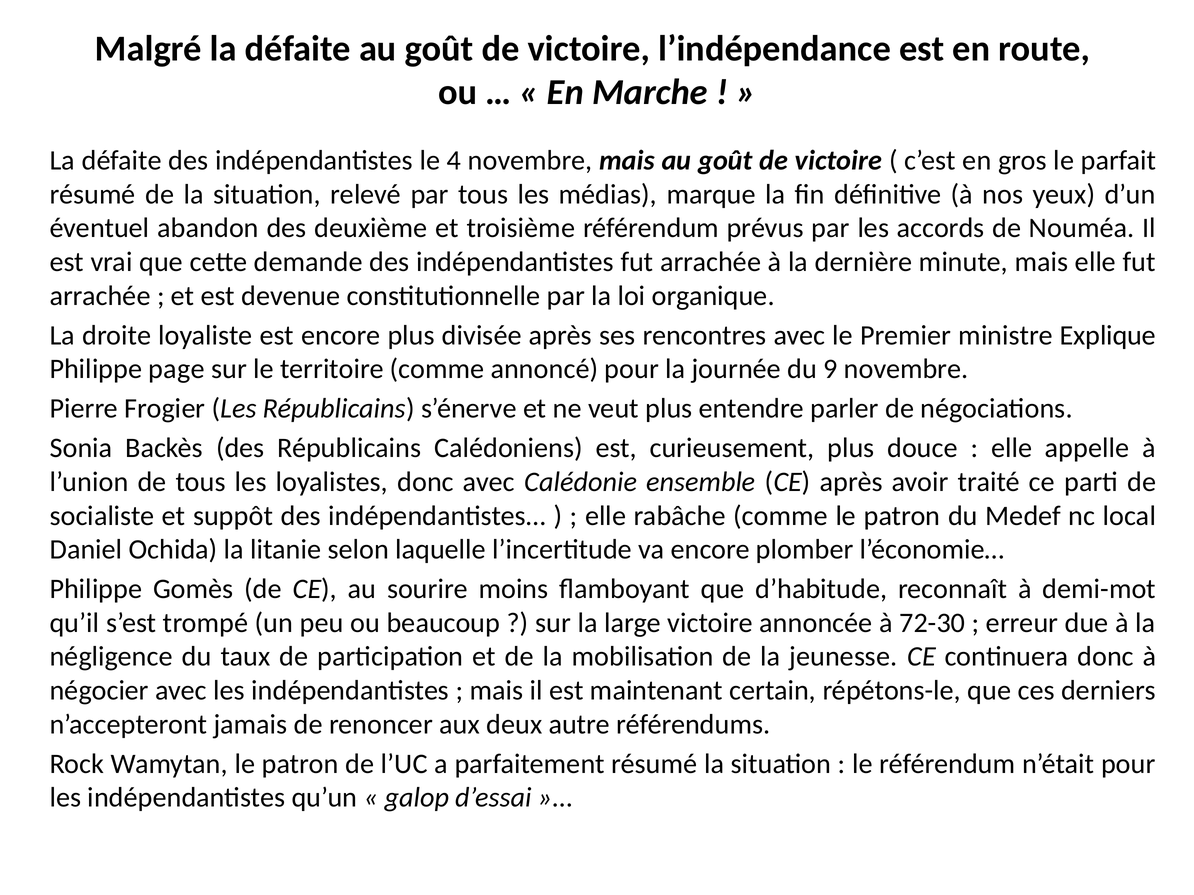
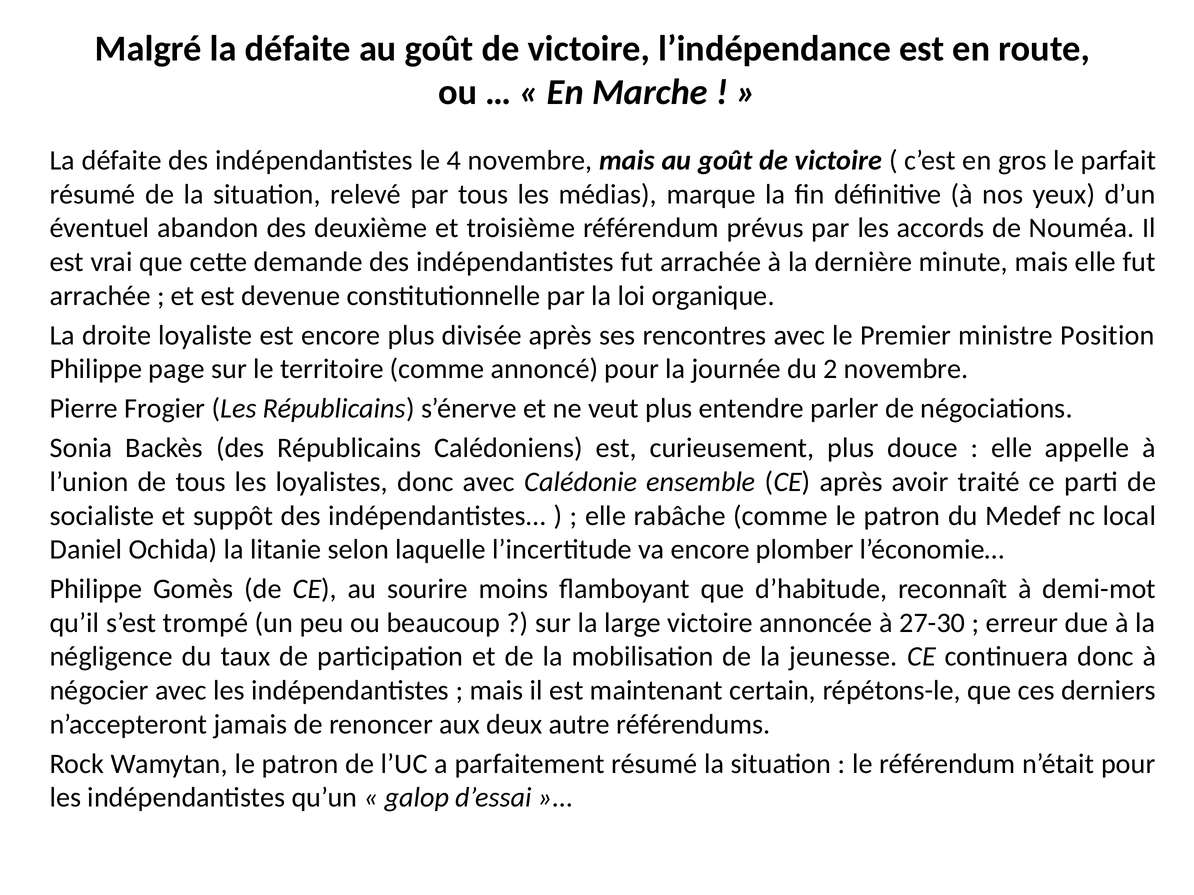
Explique: Explique -> Position (1108, 335)
9: 9 -> 2 (830, 369)
72-30: 72-30 -> 27-30 (932, 623)
